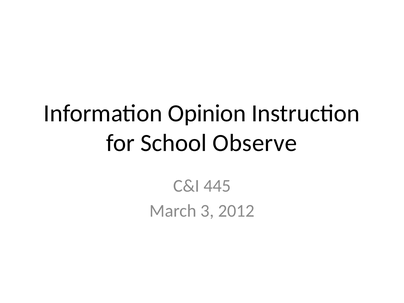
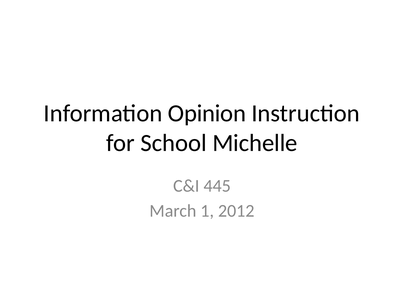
Observe: Observe -> Michelle (255, 143)
3: 3 -> 1 (207, 211)
